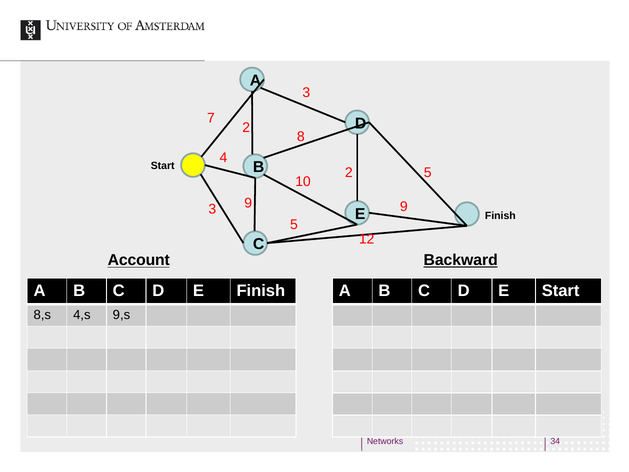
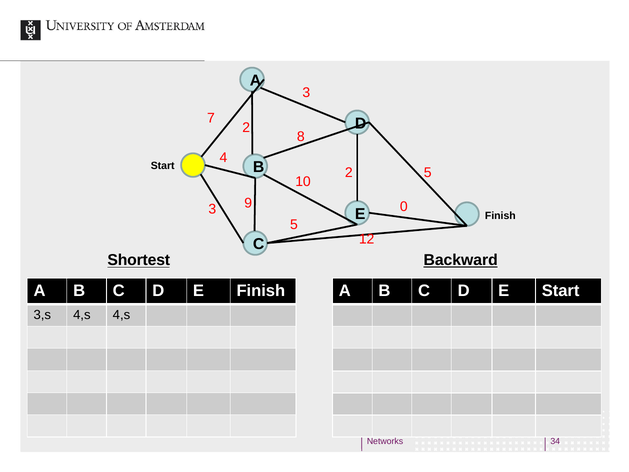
9 9: 9 -> 0 (404, 206)
Account: Account -> Shortest (139, 260)
8,s: 8,s -> 3,s (42, 315)
4,s 9,s: 9,s -> 4,s (121, 315)
